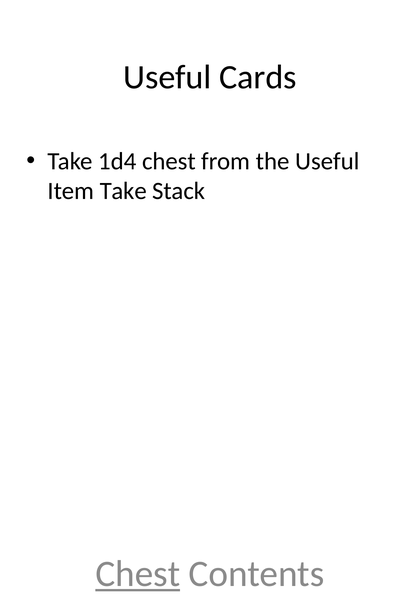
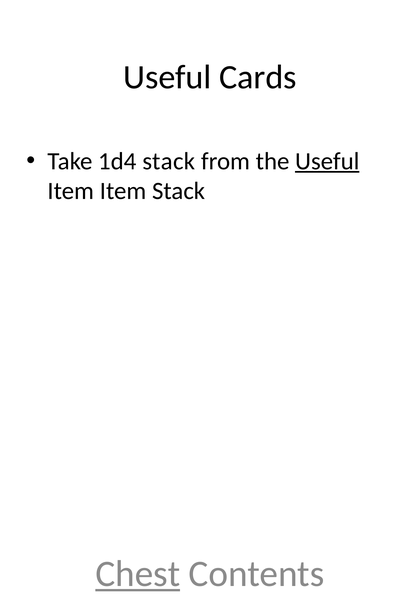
1d4 chest: chest -> stack (169, 161)
Useful underline: none -> present (327, 161)
Item Take: Take -> Item (123, 191)
